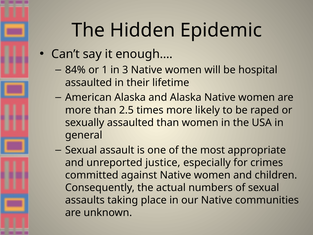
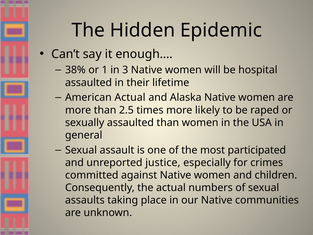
84%: 84% -> 38% (75, 70)
American Alaska: Alaska -> Actual (130, 97)
appropriate: appropriate -> participated (257, 150)
